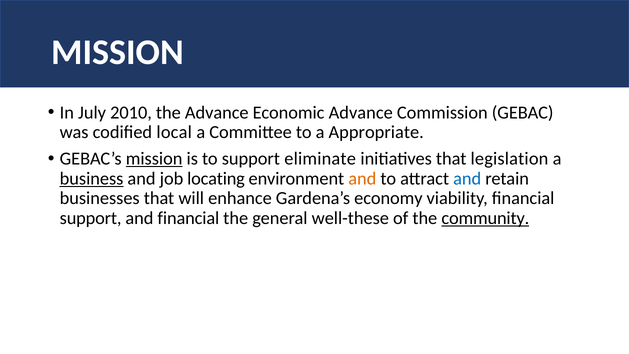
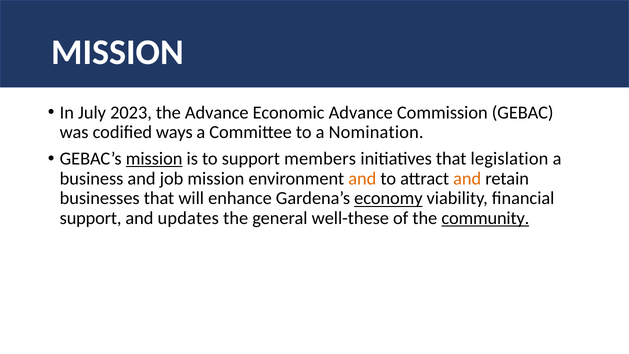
2010: 2010 -> 2023 (131, 112)
local: local -> ways (174, 132)
Appropriate: Appropriate -> Nomination (376, 132)
eliminate: eliminate -> members (320, 159)
business underline: present -> none (92, 178)
job locating: locating -> mission (216, 178)
and colour: blue -> orange (467, 178)
economy underline: none -> present (388, 198)
and financial: financial -> updates (188, 218)
